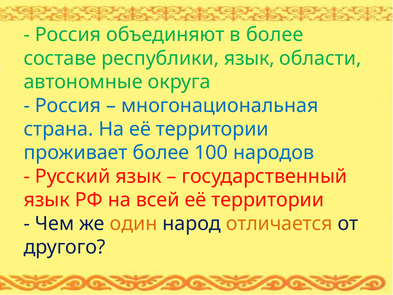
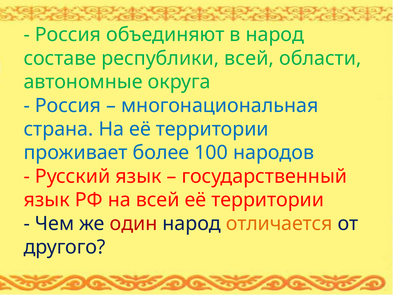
в более: более -> народ (275, 35)
республики язык: язык -> всей (249, 58)
один colour: orange -> red (134, 223)
